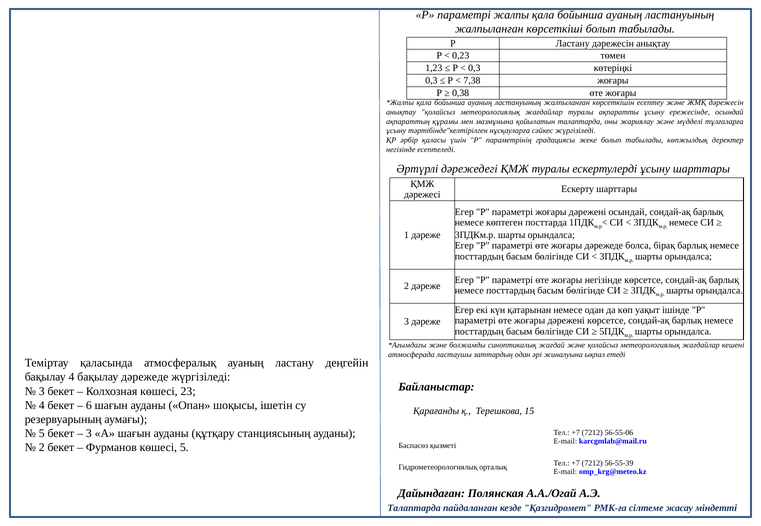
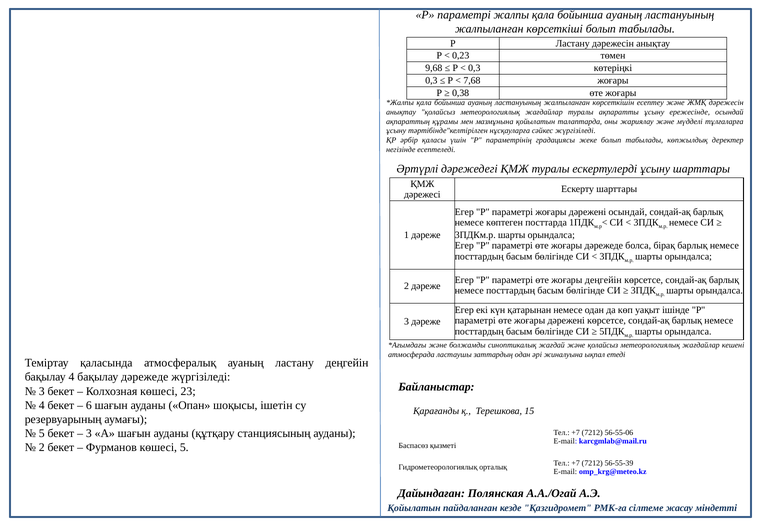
1,23: 1,23 -> 9,68 (434, 68)
7,38: 7,38 -> 7,68 (472, 81)
жоғары негізінде: негізінде -> деңгейін (603, 280)
Талаптарда: Талаптарда -> Қойылатын (414, 509)
